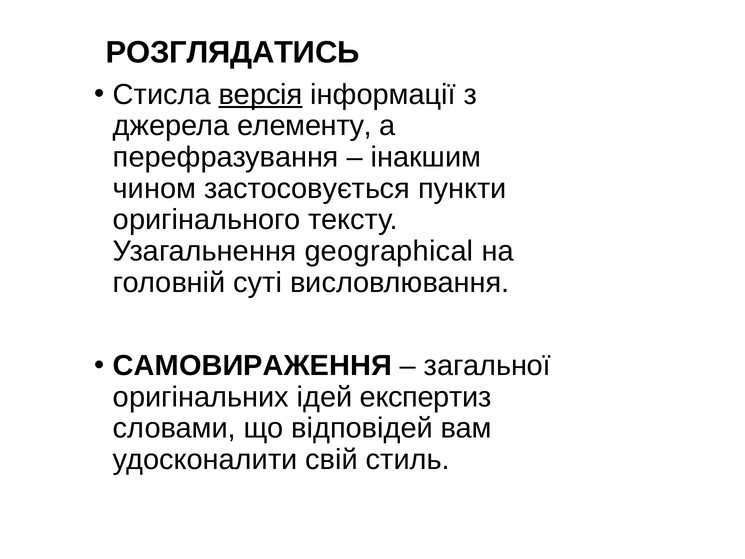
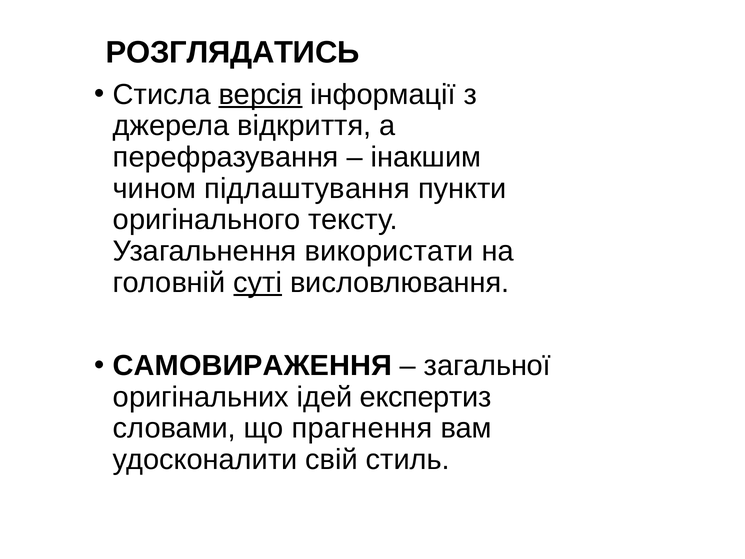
елементу: елементу -> відкриття (304, 126)
застосовується: застосовується -> підлаштування (307, 188)
geographical: geographical -> використати (389, 251)
суті underline: none -> present (258, 282)
відповідей: відповідей -> прагнення (362, 428)
